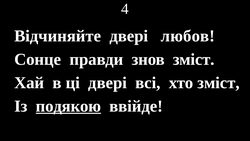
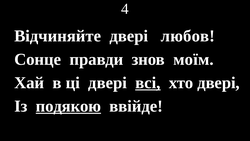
знов зміст: зміст -> моїм (193, 59)
всі underline: none -> present (148, 83)
хто зміст: зміст -> двері (219, 83)
